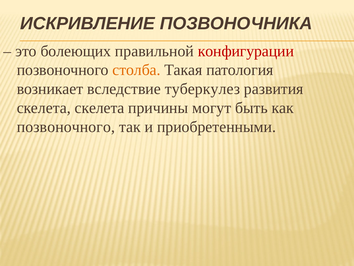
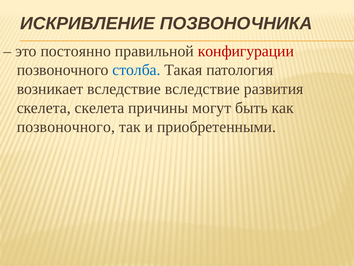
болеющих: болеющих -> постоянно (76, 51)
столба colour: orange -> blue (136, 70)
вследствие туберкулез: туберкулез -> вследствие (202, 89)
